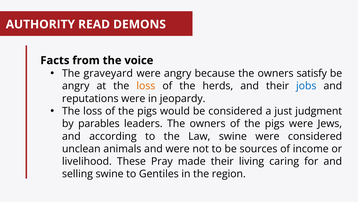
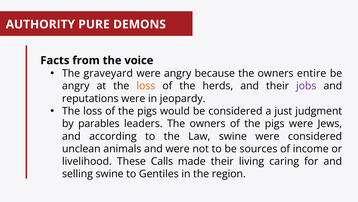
READ: READ -> PURE (94, 24)
satisfy: satisfy -> entire (312, 73)
jobs colour: blue -> purple (306, 86)
Pray: Pray -> Calls (162, 161)
